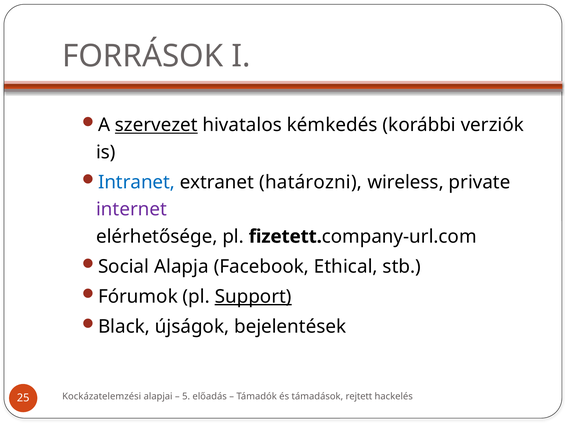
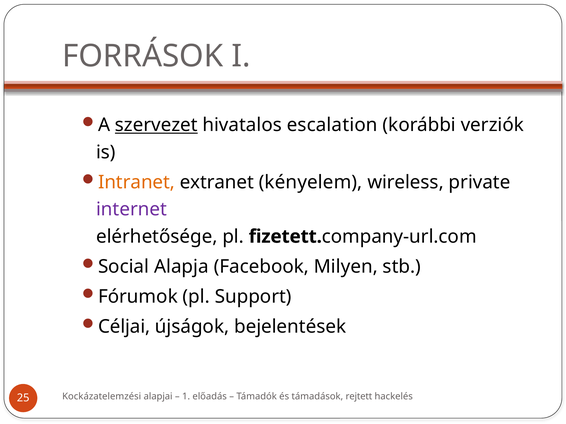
kémkedés: kémkedés -> escalation (332, 125)
Intranet colour: blue -> orange (137, 182)
határozni: határozni -> kényelem (311, 182)
Ethical: Ethical -> Milyen (346, 267)
Support underline: present -> none (253, 297)
Black: Black -> Céljai (124, 327)
5: 5 -> 1 (186, 397)
